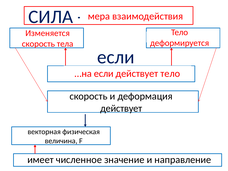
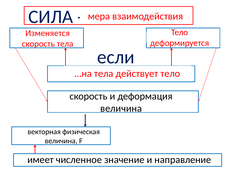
…на если: если -> тела (104, 74)
действует: действует -> величина (121, 108)
